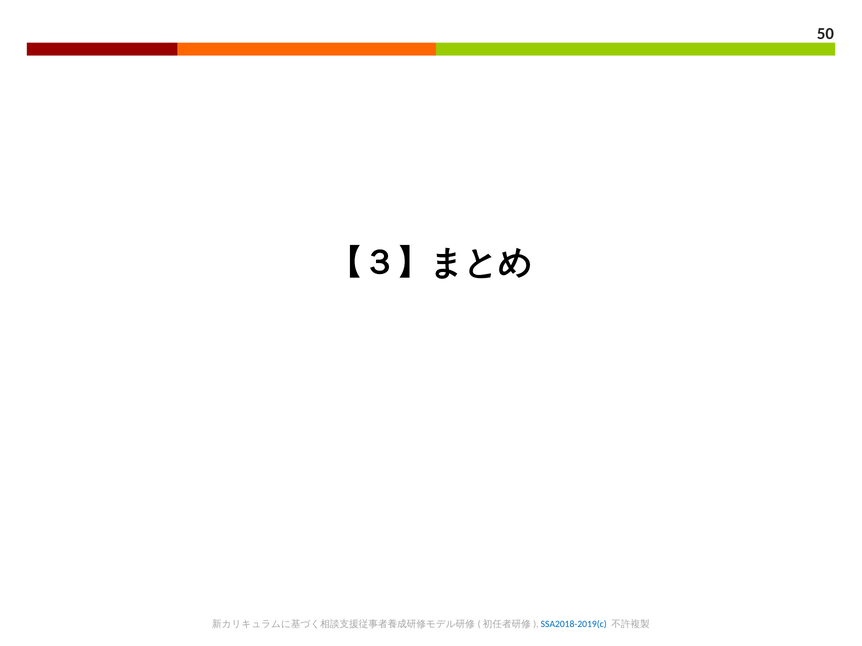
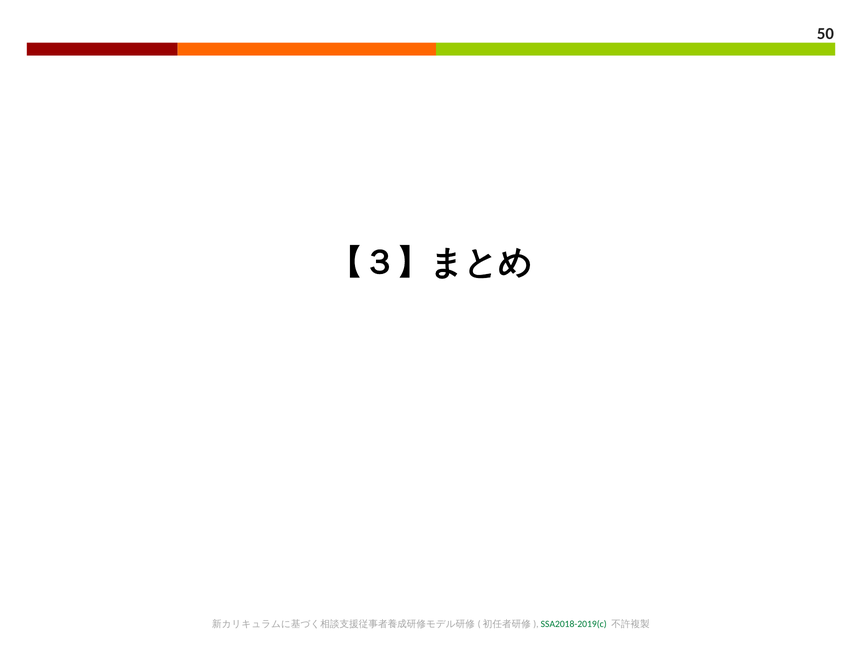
SSA2018-2019(c colour: blue -> green (574, 625)
